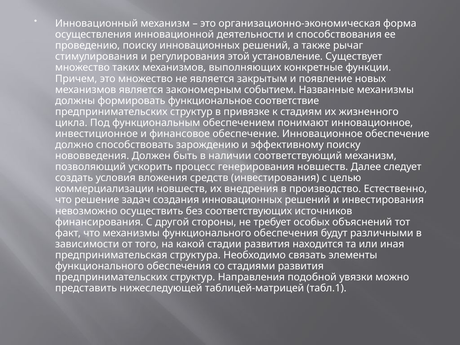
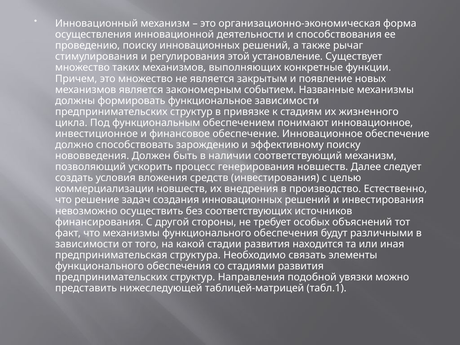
функциональное соответствие: соответствие -> зависимости (287, 101)
